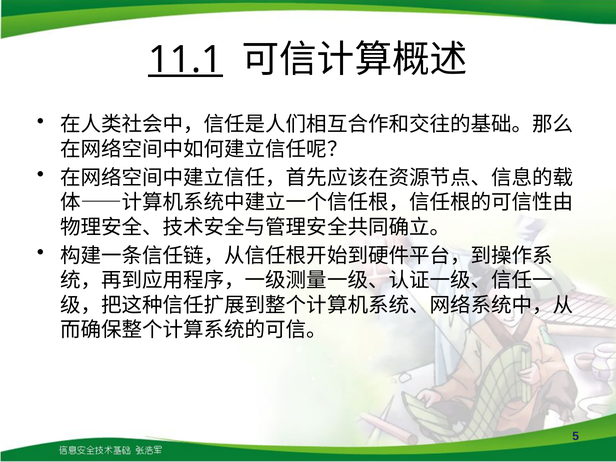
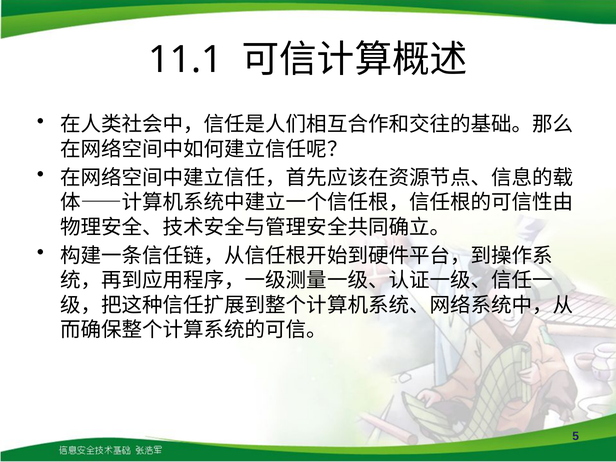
11.1 underline: present -> none (186, 60)
